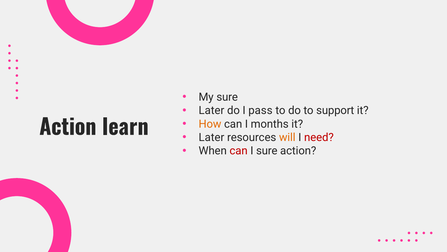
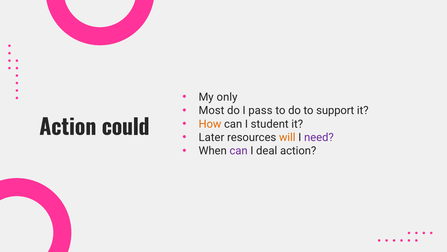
My sure: sure -> only (227, 97)
Later: Later -> Most (211, 110)
months: months -> student (270, 124)
learn: learn -> could (126, 127)
need colour: red -> purple (319, 137)
can colour: red -> purple (239, 151)
I sure: sure -> deal (267, 151)
